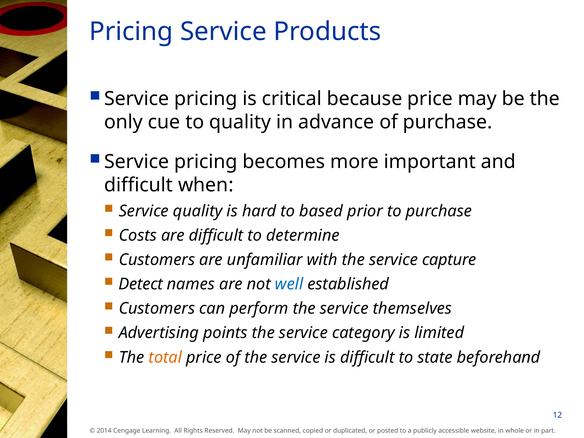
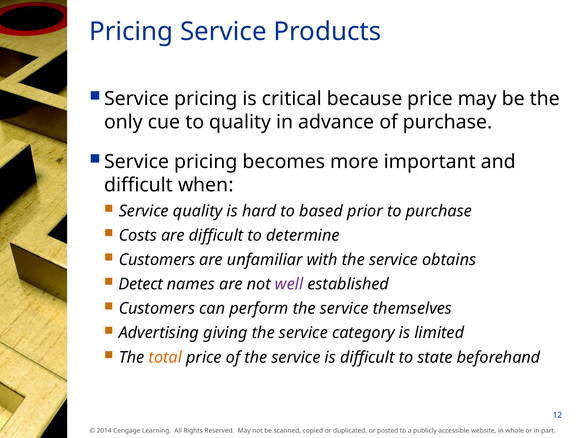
capture: capture -> obtains (449, 260)
well colour: blue -> purple (289, 284)
points: points -> giving (225, 333)
